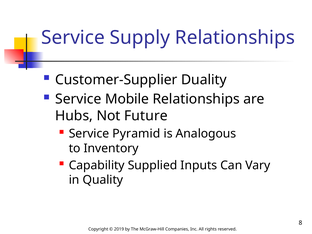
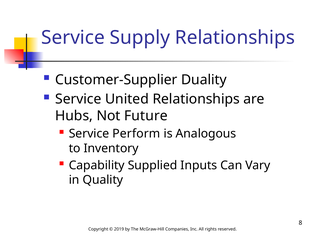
Mobile: Mobile -> United (127, 99)
Pyramid: Pyramid -> Perform (136, 134)
